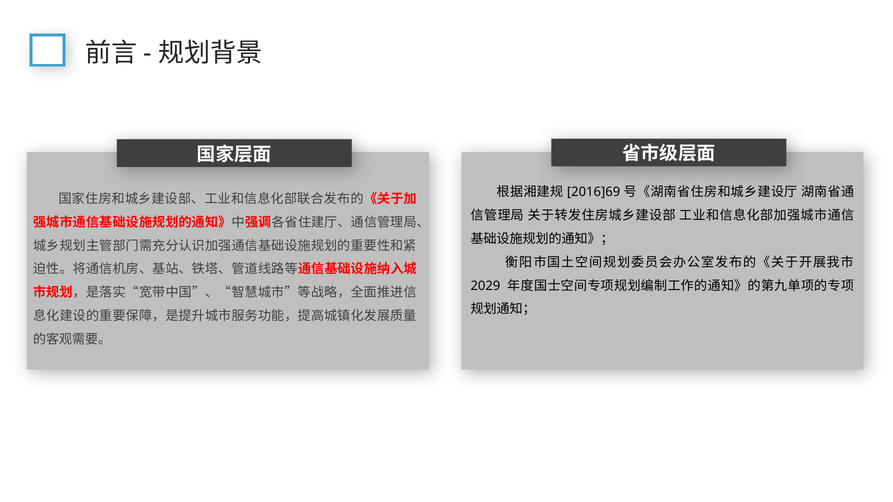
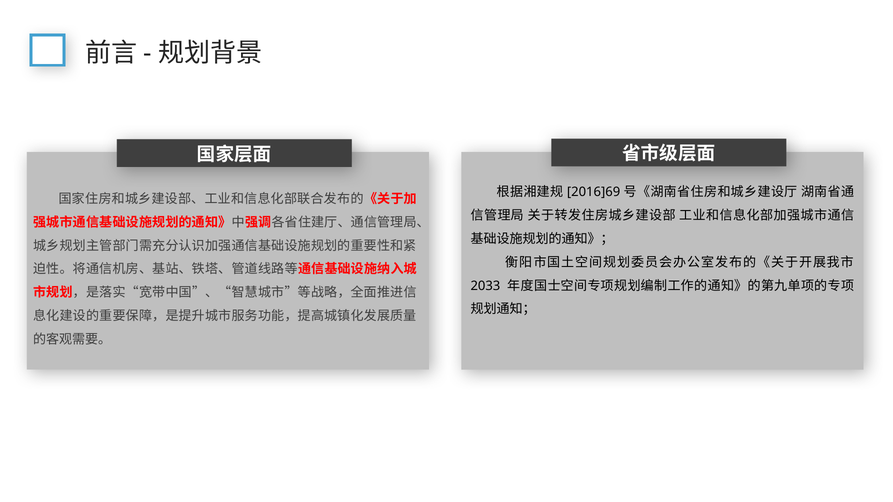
2029: 2029 -> 2033 (485, 286)
